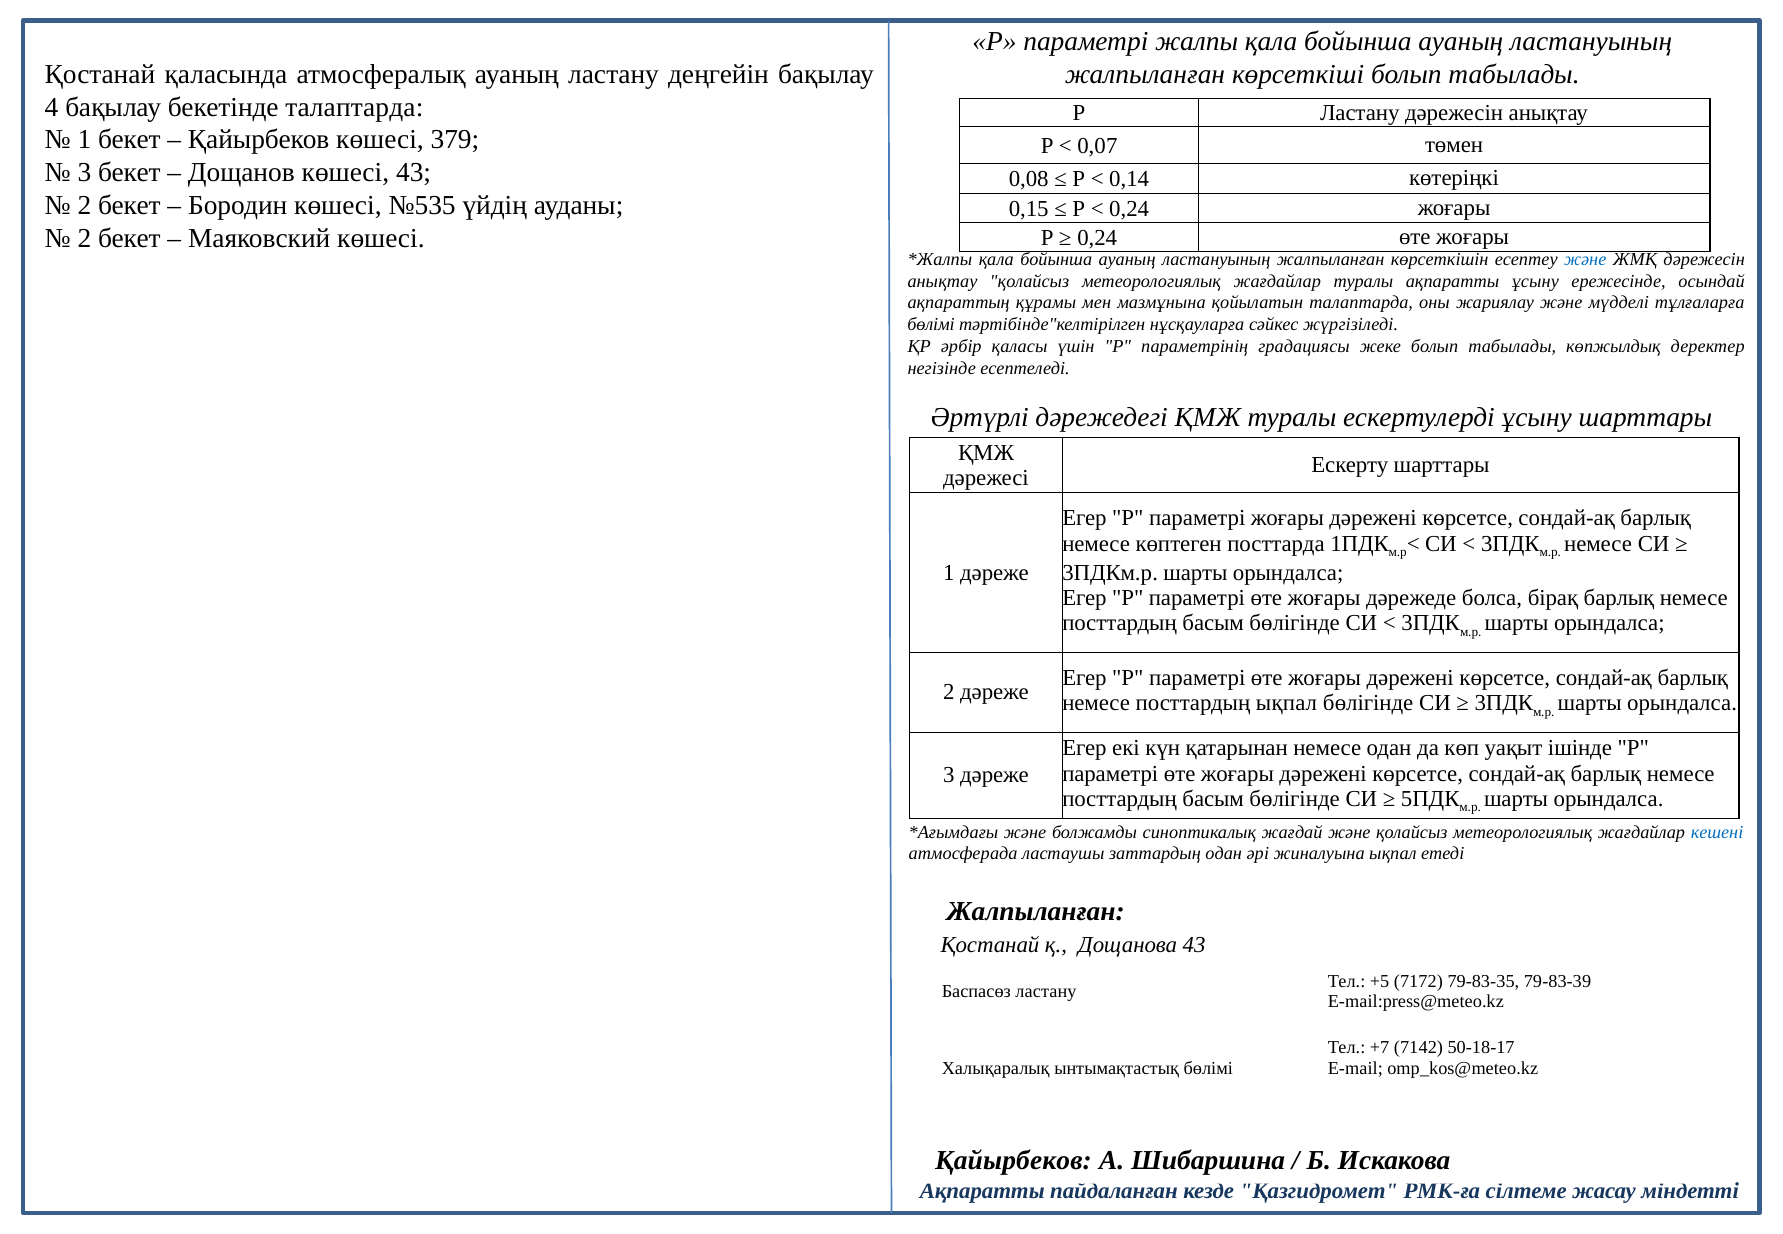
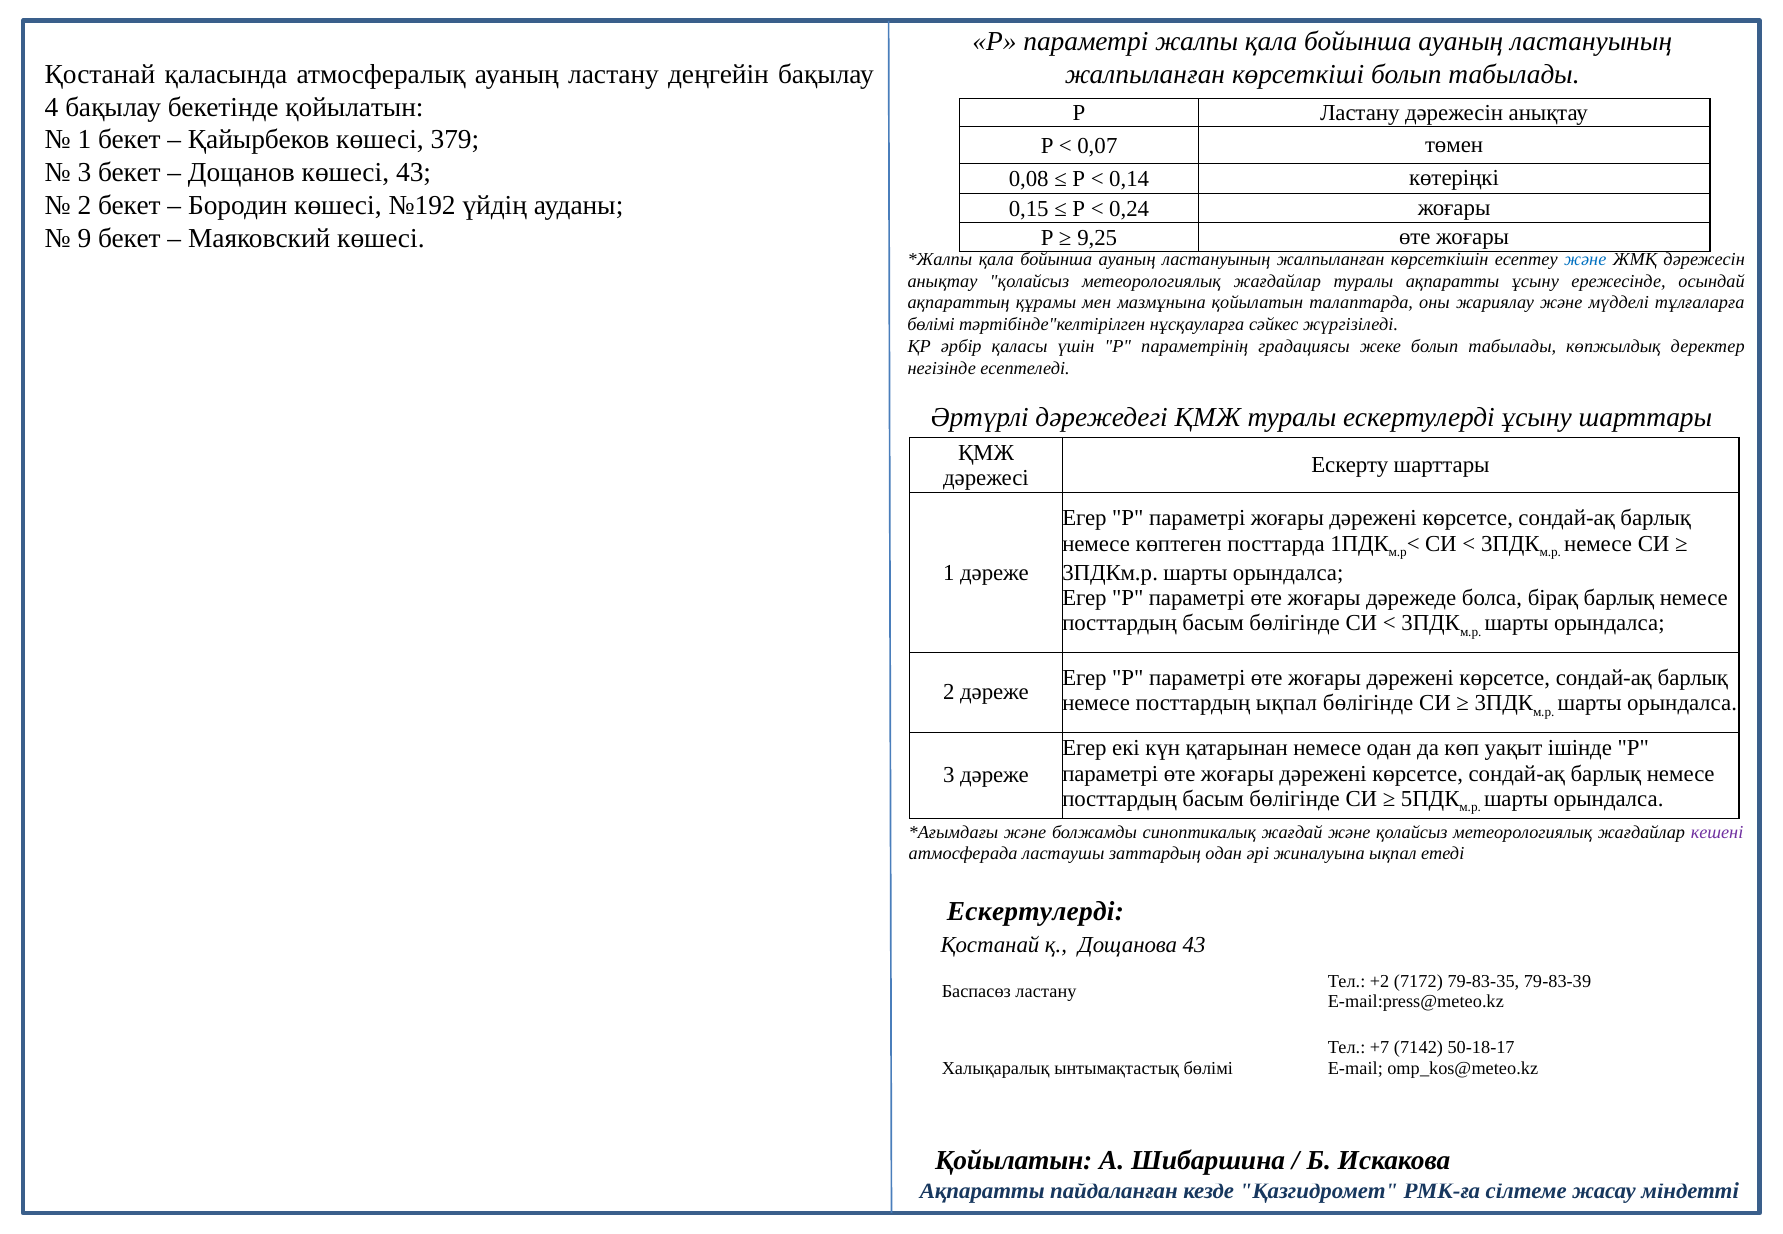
бекетінде талаптарда: талаптарда -> қойылатын (354, 107)
№535: №535 -> №192 (422, 206)
2: 2 -> 9 (84, 239)
0,24: 0,24 -> 9,25 (1097, 238)
кешені colour: blue -> purple (1717, 832)
Жалпыланған: Жалпыланған -> Ескертулерді (1035, 912)
+5: +5 -> +2 (1380, 982)
Қайырбеков: Қайырбеков -> Қойылатын (1014, 1160)
